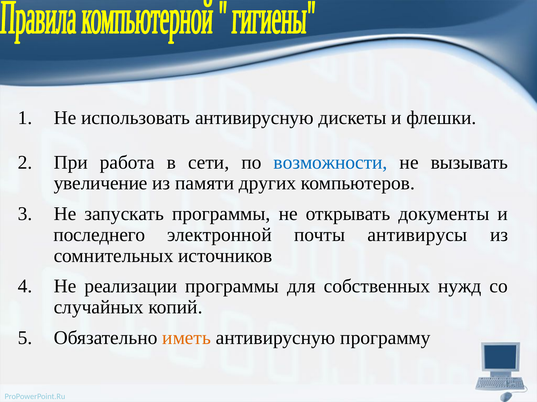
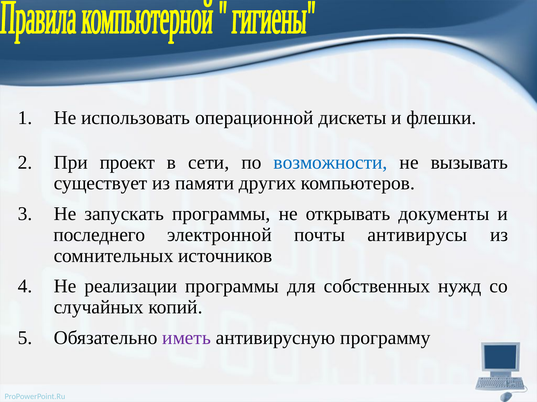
использовать антивирусную: антивирусную -> операционной (254, 118)
работа: работа -> проект (127, 163)
увеличение: увеличение -> существует (101, 184)
иметь colour: orange -> purple (187, 338)
